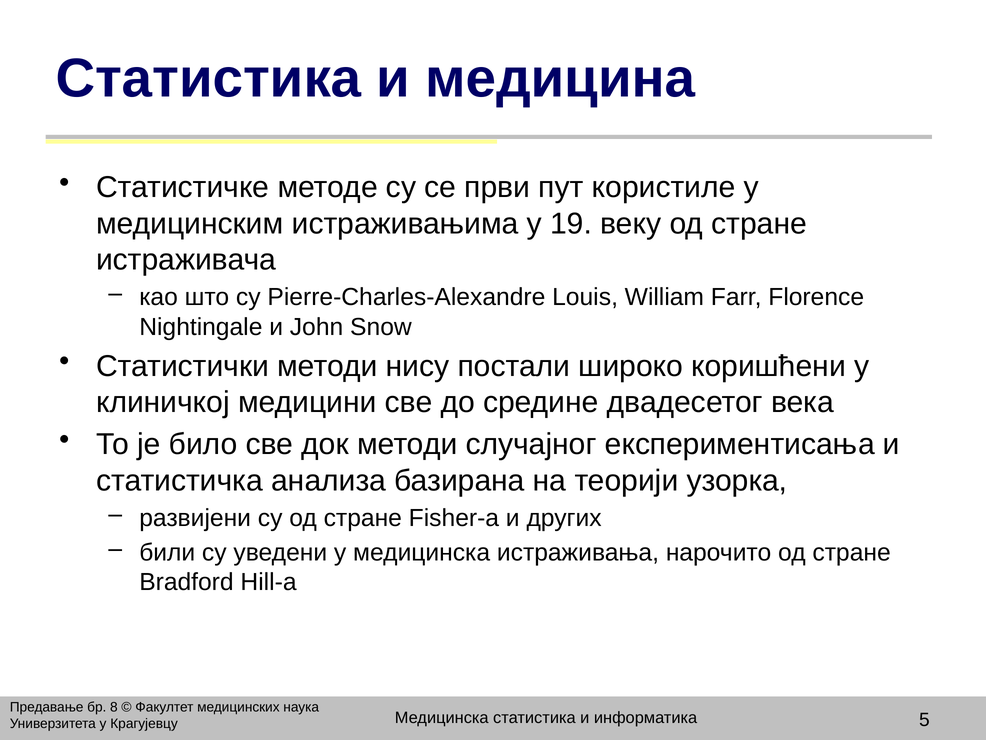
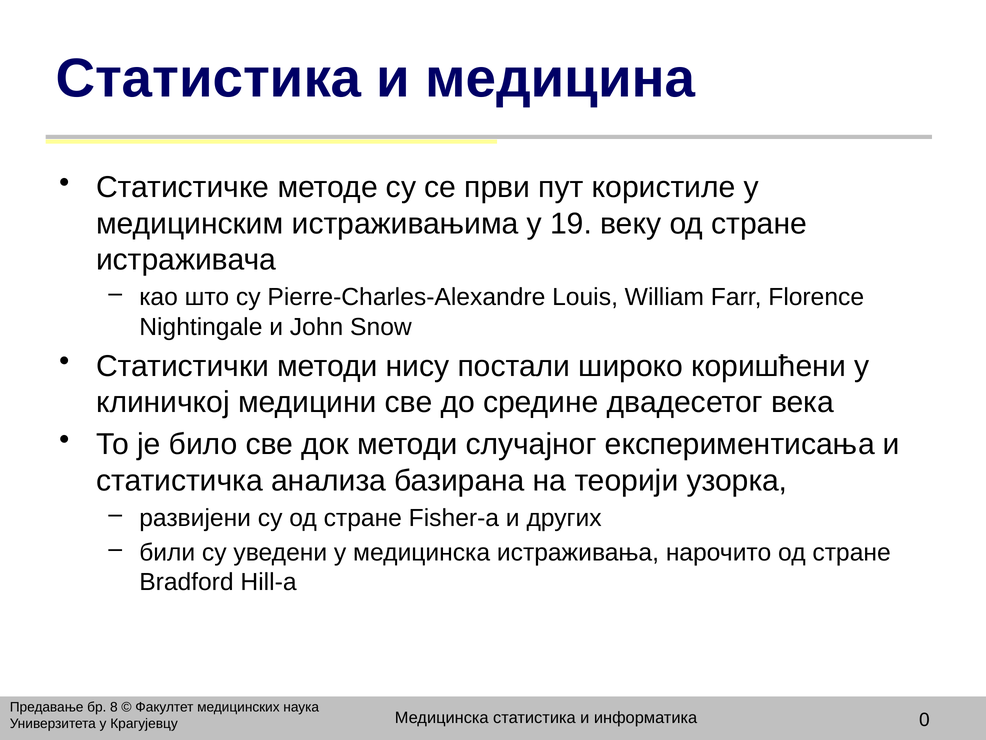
5: 5 -> 0 (924, 719)
